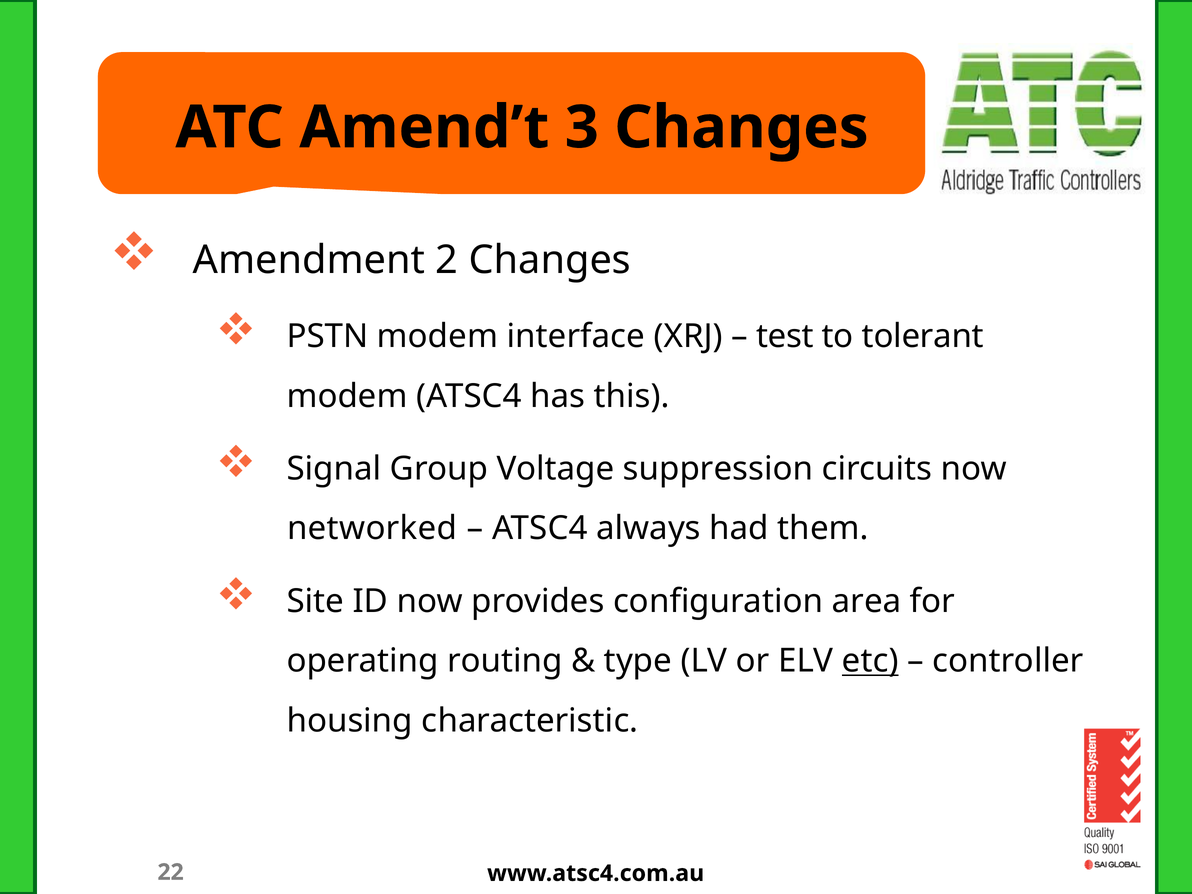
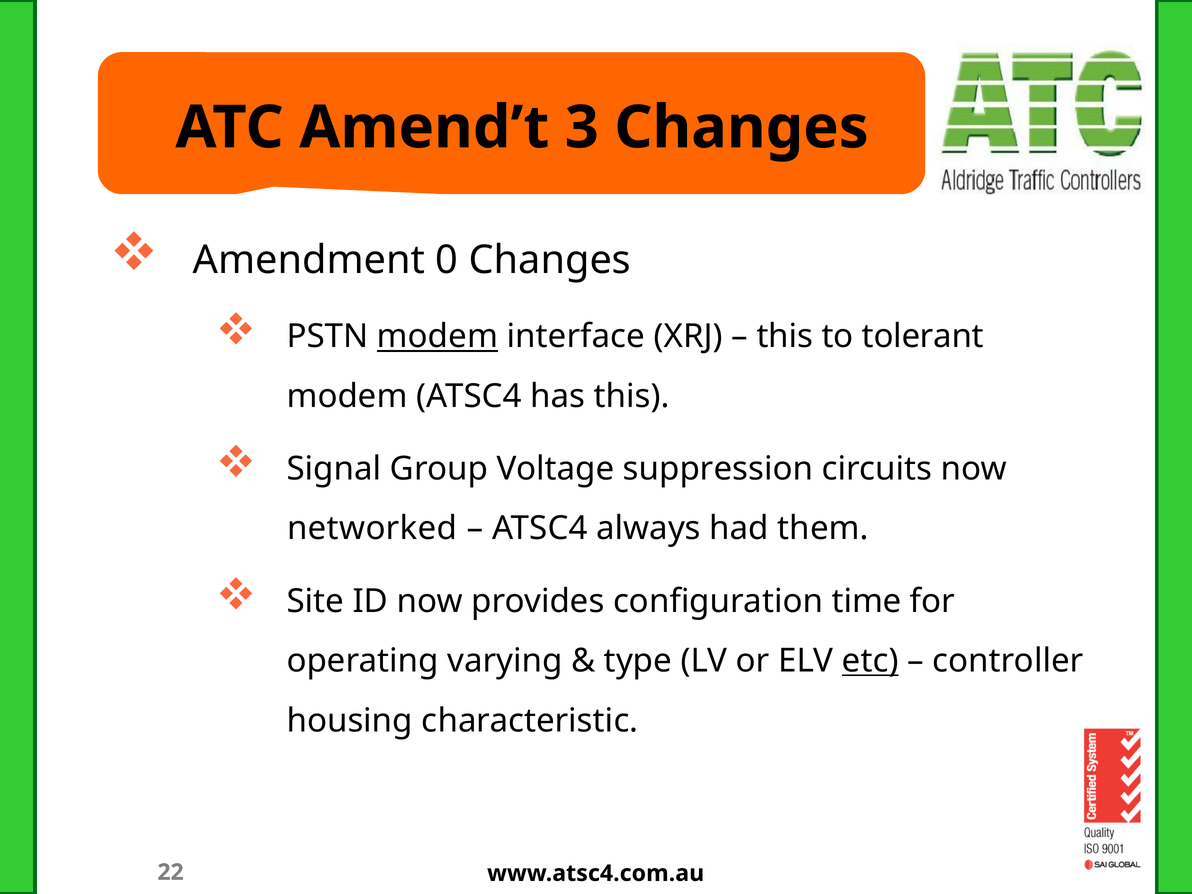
2: 2 -> 0 (447, 260)
modem underline: none -> present (437, 337)
test: test -> this (785, 337)
area: area -> time (867, 601)
routing: routing -> varying (505, 661)
